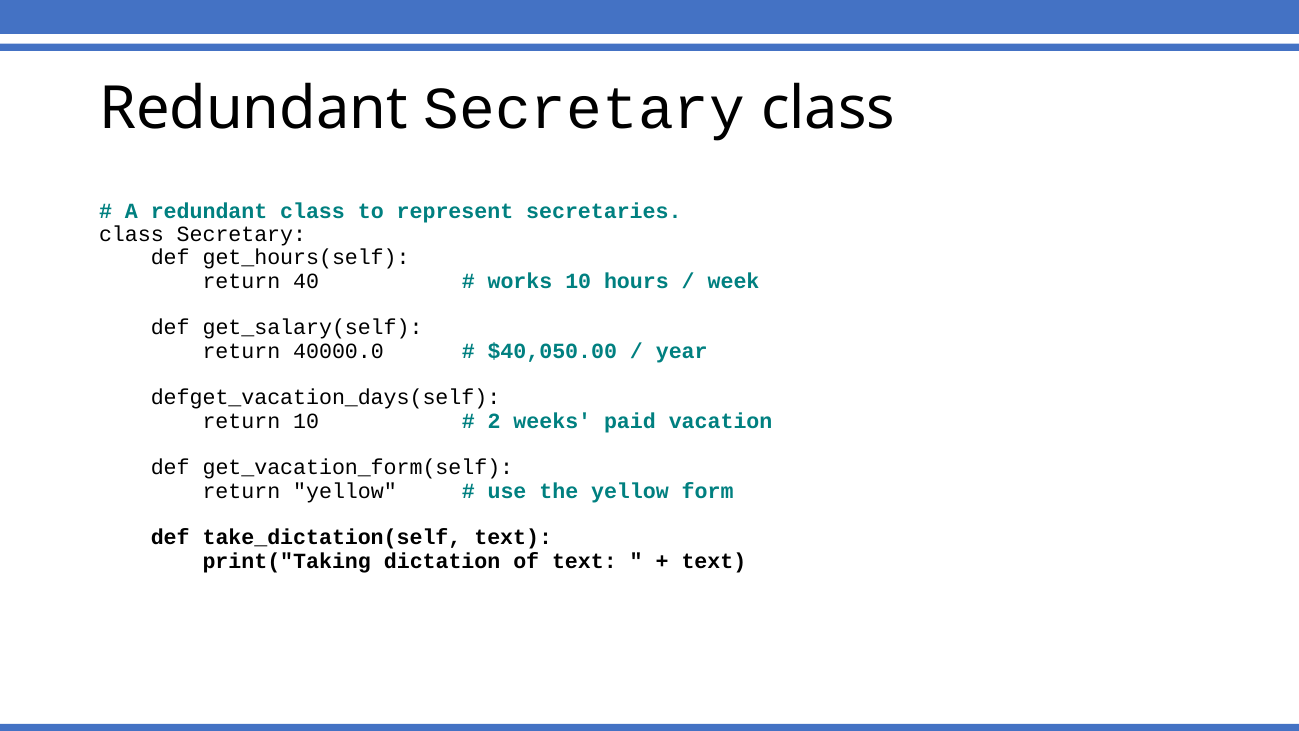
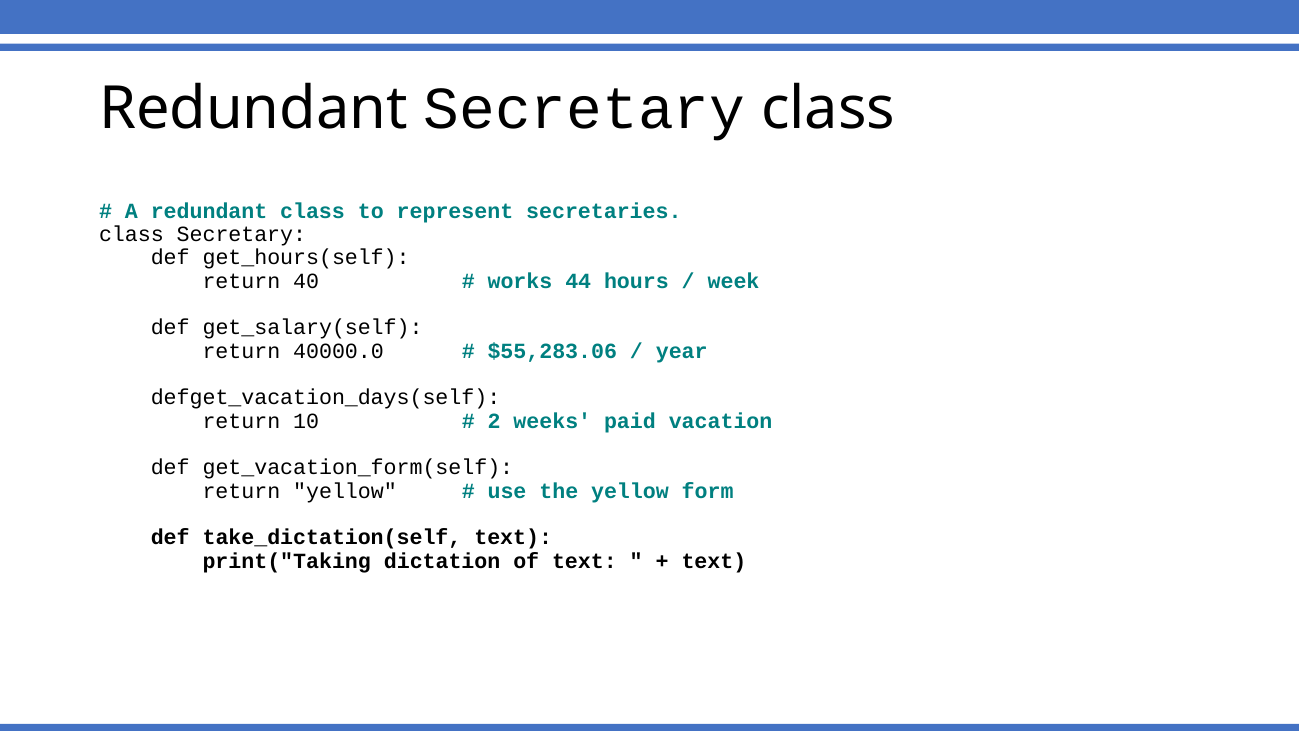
works 10: 10 -> 44 (578, 281)
$40,050.00: $40,050.00 -> $55,283.06 (552, 351)
